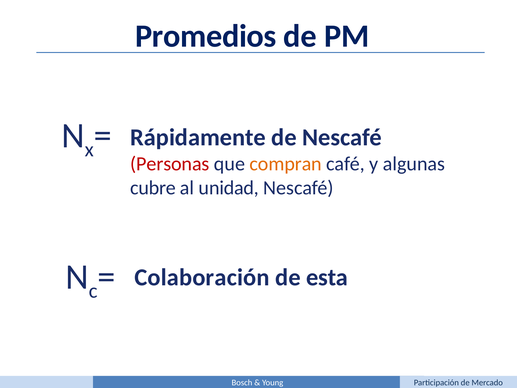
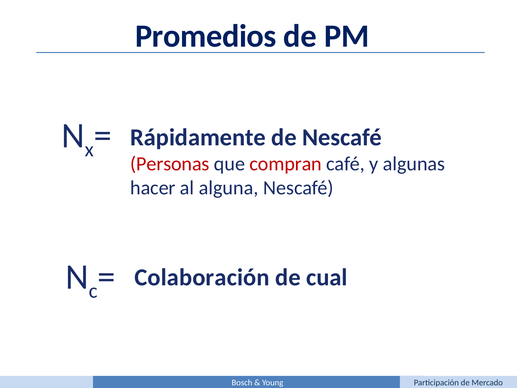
compran colour: orange -> red (286, 164)
cubre: cubre -> hacer (153, 188)
unidad: unidad -> alguna (229, 188)
esta: esta -> cual (327, 277)
